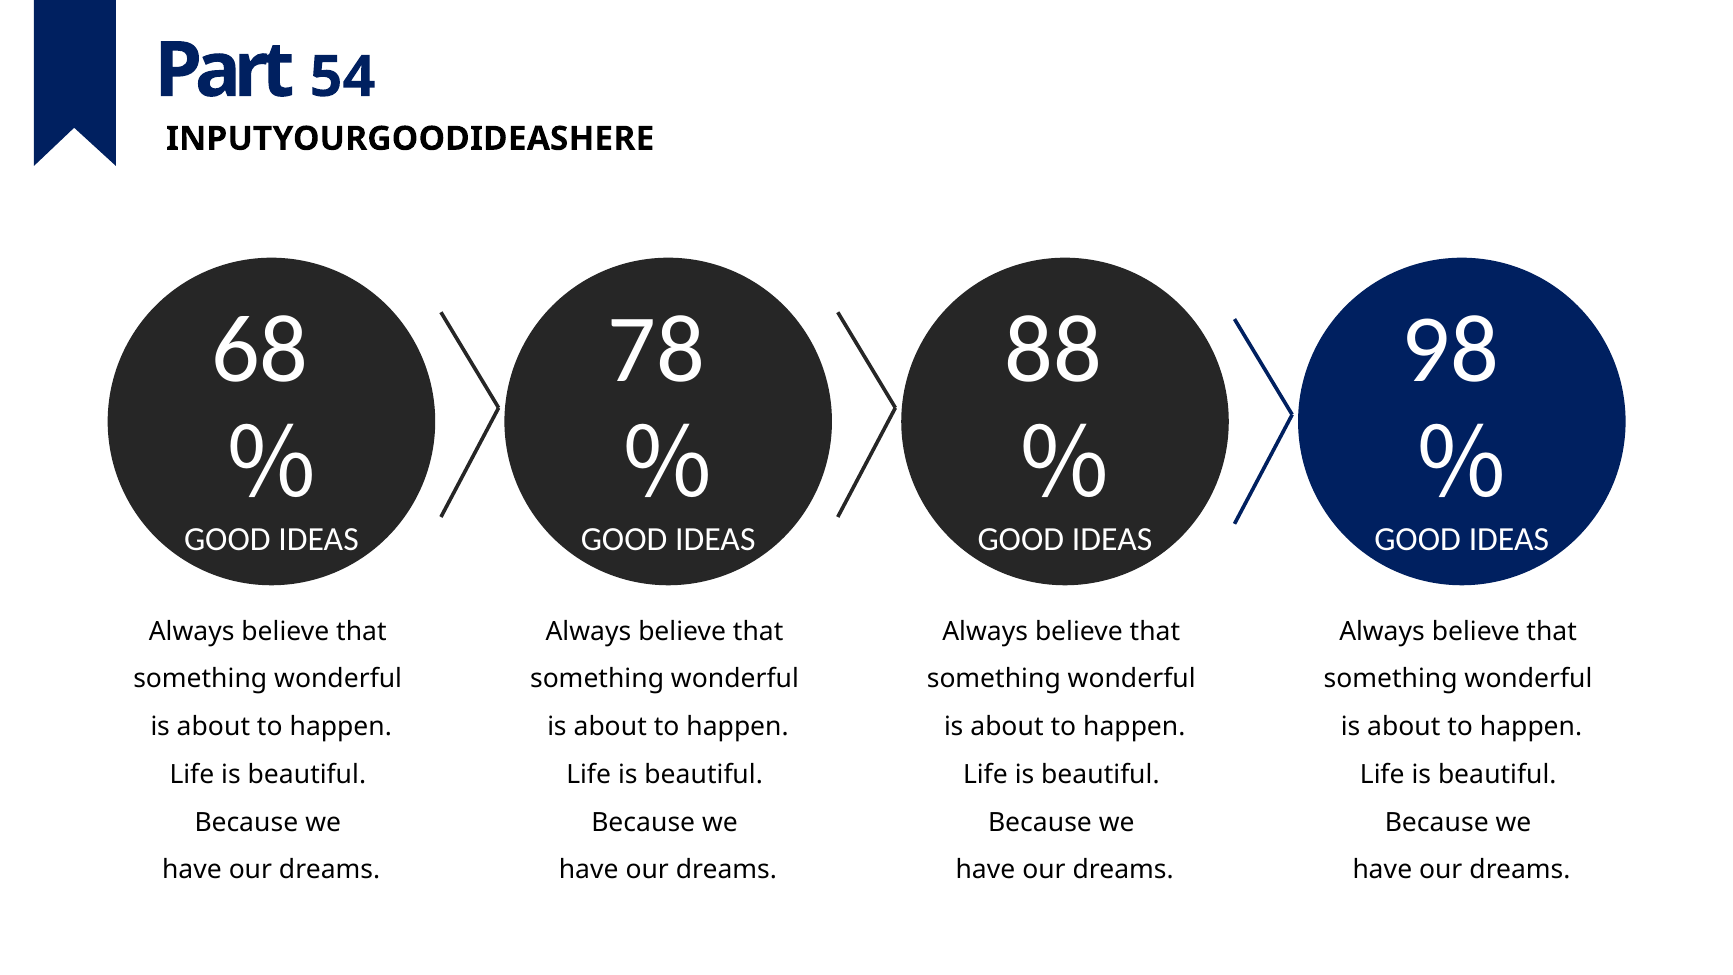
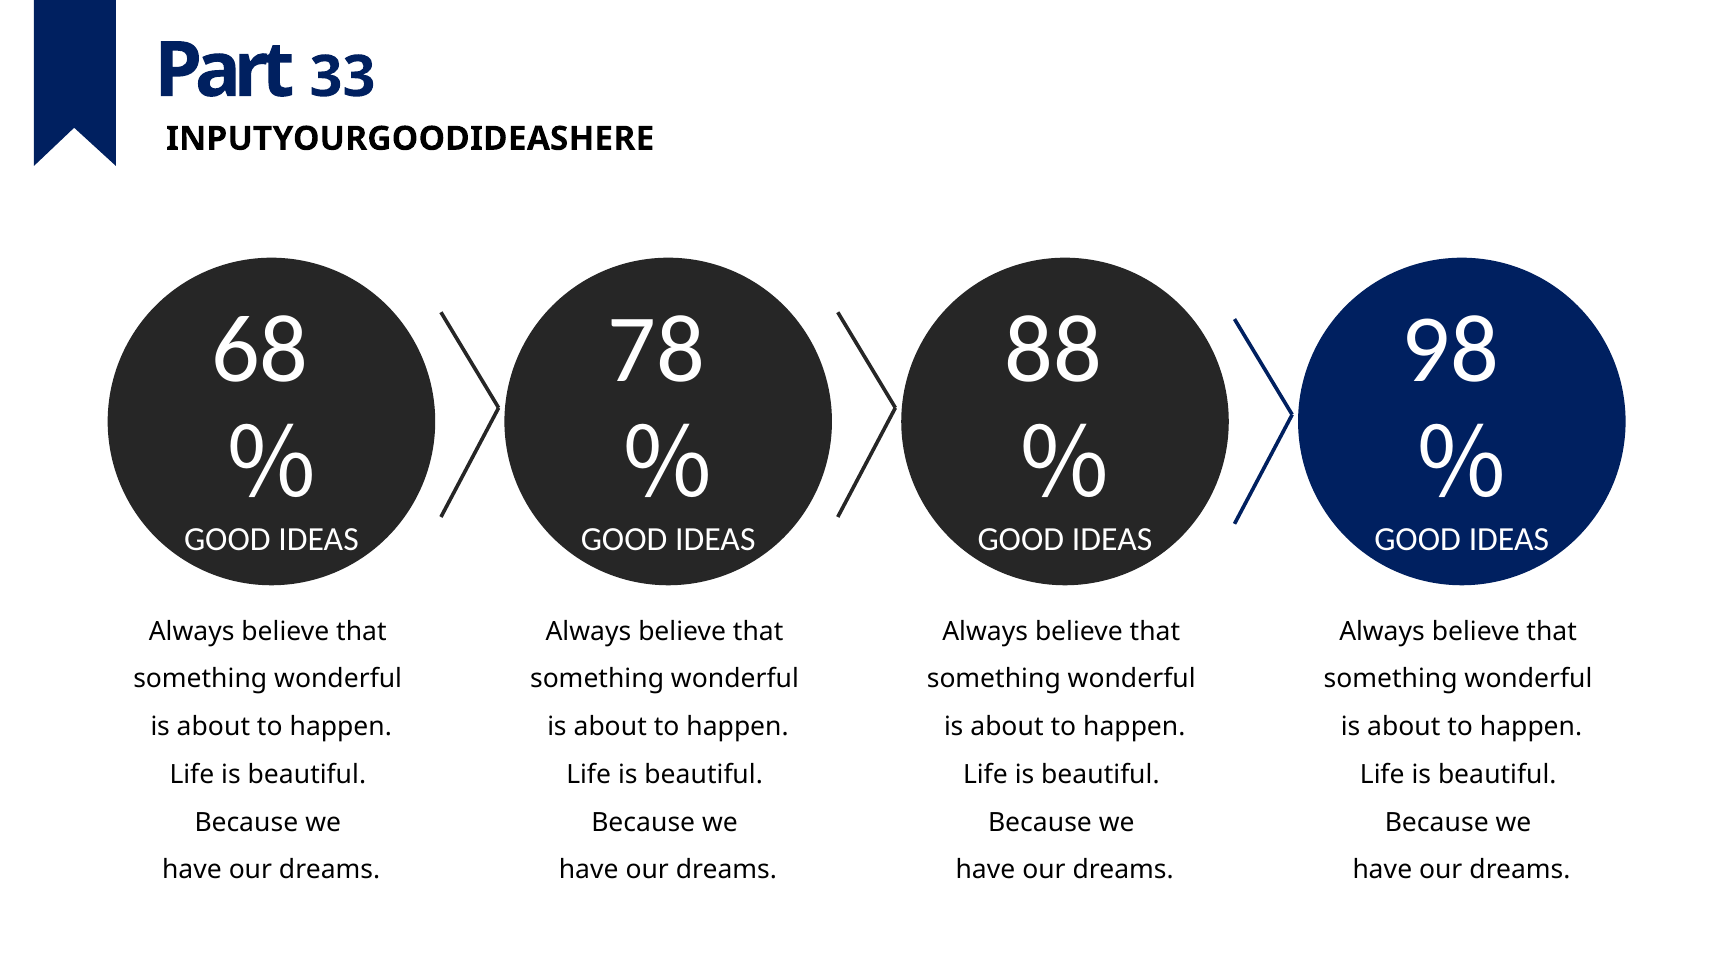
54: 54 -> 33 (343, 77)
